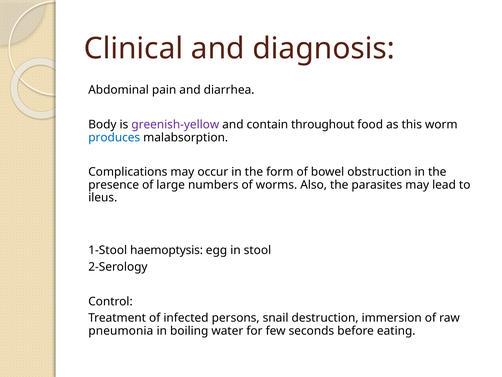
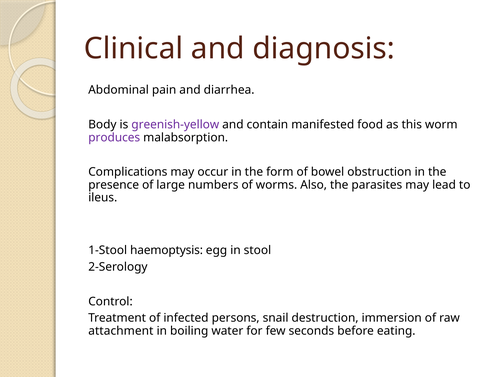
throughout: throughout -> manifested (323, 124)
produces colour: blue -> purple (114, 137)
pneumonia: pneumonia -> attachment (121, 330)
